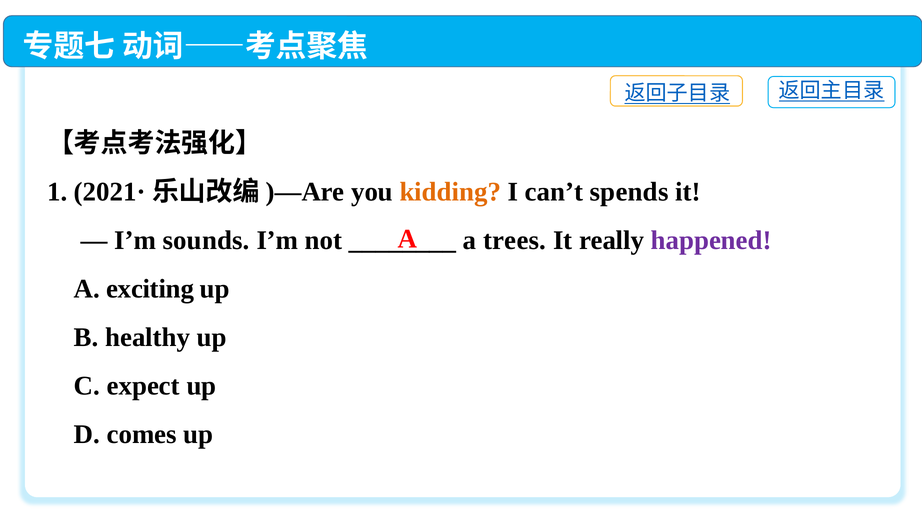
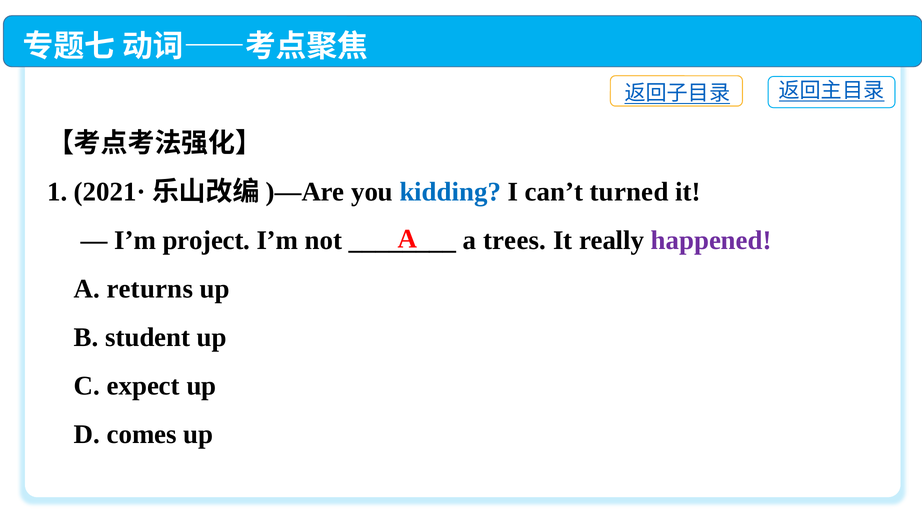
kidding colour: orange -> blue (450, 192)
spends: spends -> turned (629, 192)
sounds: sounds -> project (206, 240)
exciting: exciting -> returns (150, 289)
healthy: healthy -> student (148, 337)
